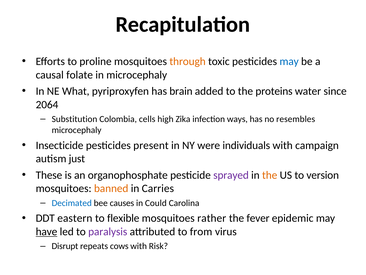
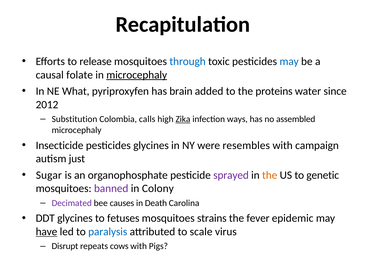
proline: proline -> release (96, 61)
through colour: orange -> blue (188, 61)
microcephaly underline: none -> present (137, 75)
2064: 2064 -> 2012 (47, 104)
cells: cells -> calls (147, 119)
Zika underline: none -> present (183, 119)
resembles: resembles -> assembled (296, 119)
pesticides present: present -> glycines (151, 145)
individuals: individuals -> resembles (246, 145)
These: These -> Sugar (49, 175)
version: version -> genetic (323, 175)
banned colour: orange -> purple (111, 188)
Carries: Carries -> Colony (158, 188)
Decimated colour: blue -> purple (72, 203)
Could: Could -> Death (156, 203)
DDT eastern: eastern -> glycines (75, 218)
flexible: flexible -> fetuses (123, 218)
rather: rather -> strains (212, 218)
paralysis colour: purple -> blue (108, 231)
from: from -> scale (201, 231)
Risk: Risk -> Pigs (158, 246)
